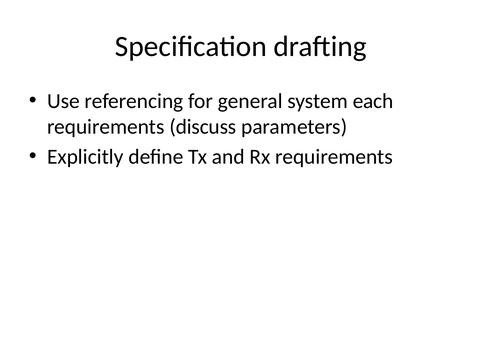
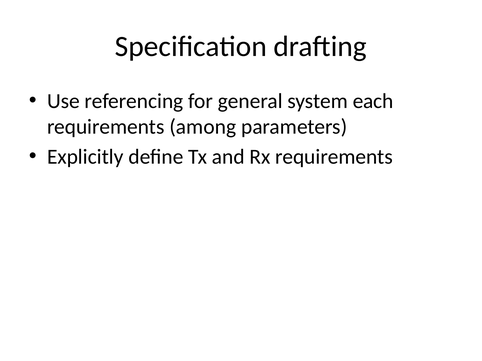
discuss: discuss -> among (203, 127)
